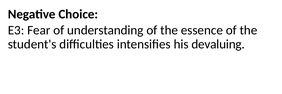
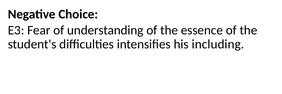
devaluing: devaluing -> including (218, 44)
